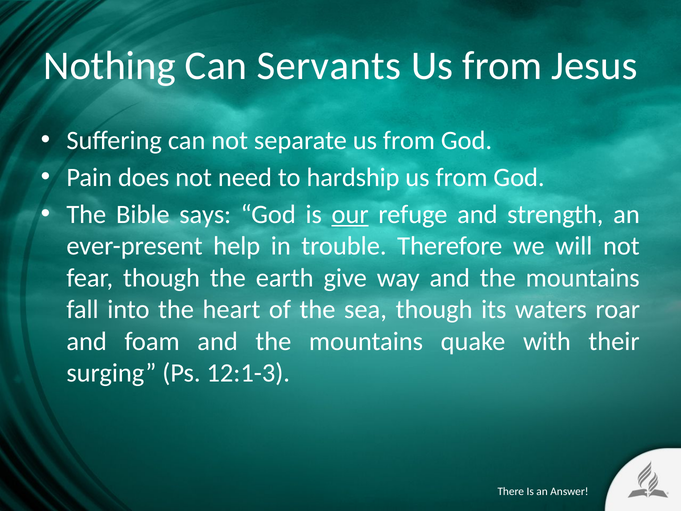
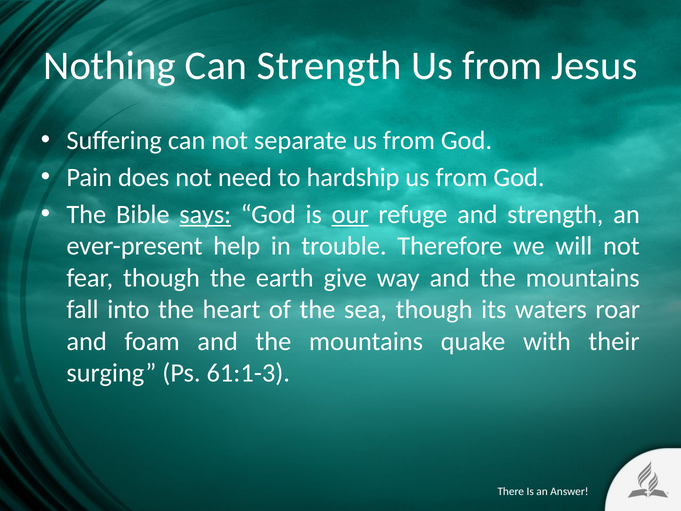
Can Servants: Servants -> Strength (329, 66)
says underline: none -> present (205, 214)
12:1-3: 12:1-3 -> 61:1-3 (248, 373)
